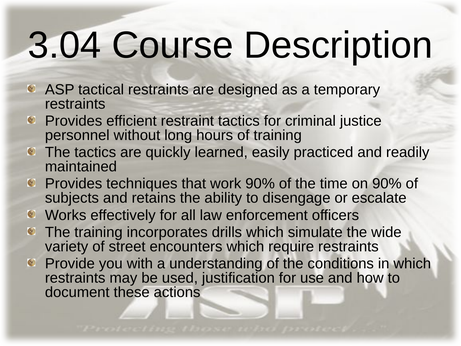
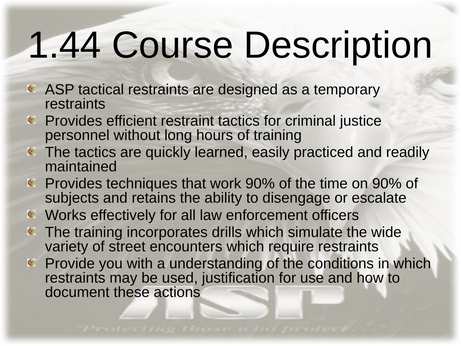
3.04: 3.04 -> 1.44 (64, 45)
